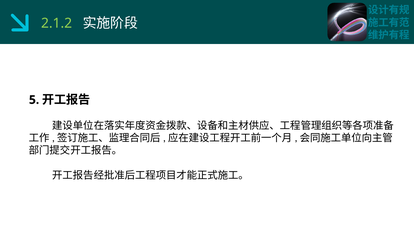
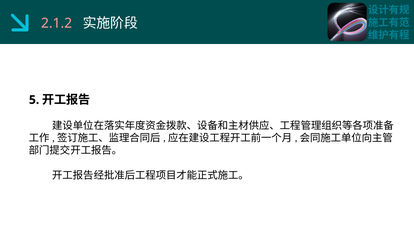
2.1.2 colour: light green -> pink (57, 23)
